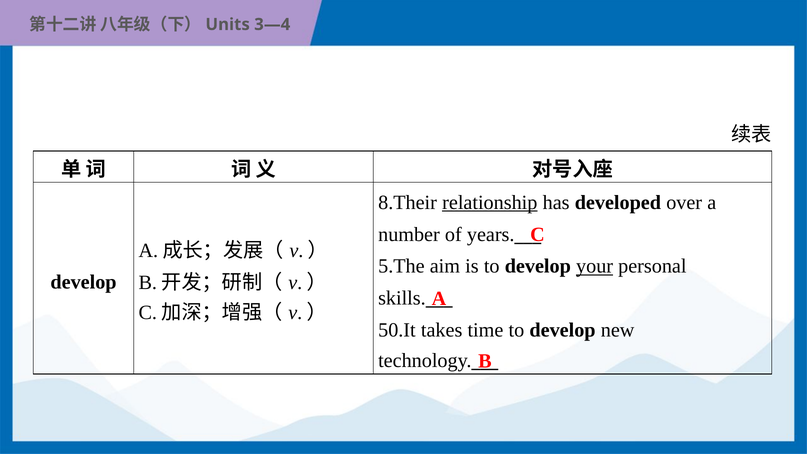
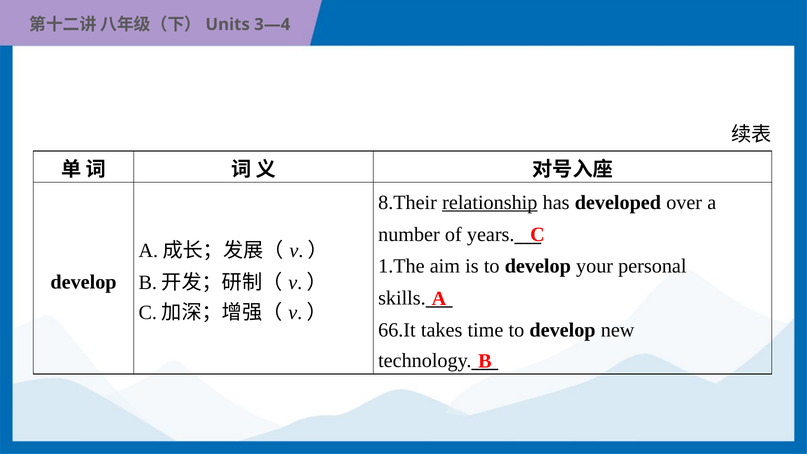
5.The: 5.The -> 1.The (401, 266)
your underline: present -> none (595, 266)
50.It: 50.It -> 66.It (397, 330)
